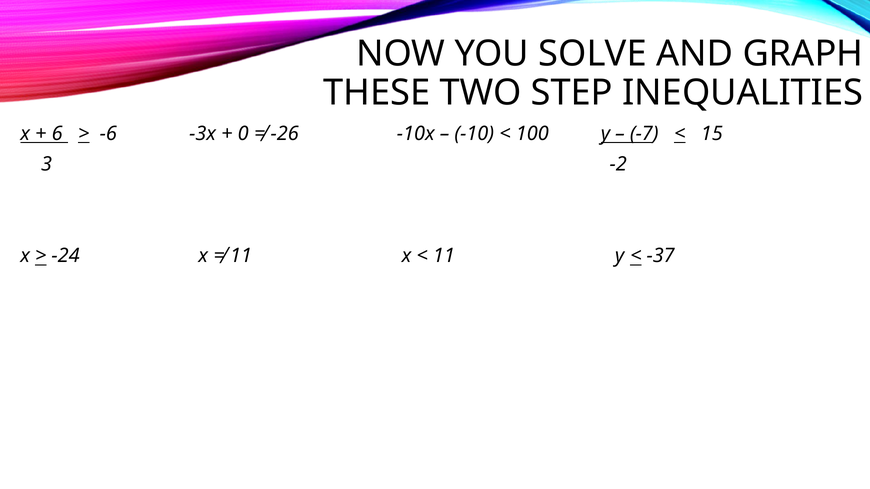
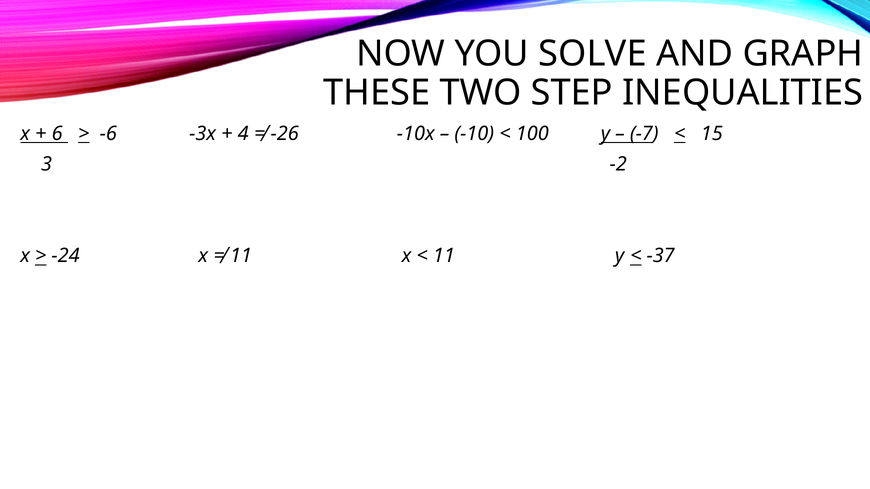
0: 0 -> 4 (243, 134)
